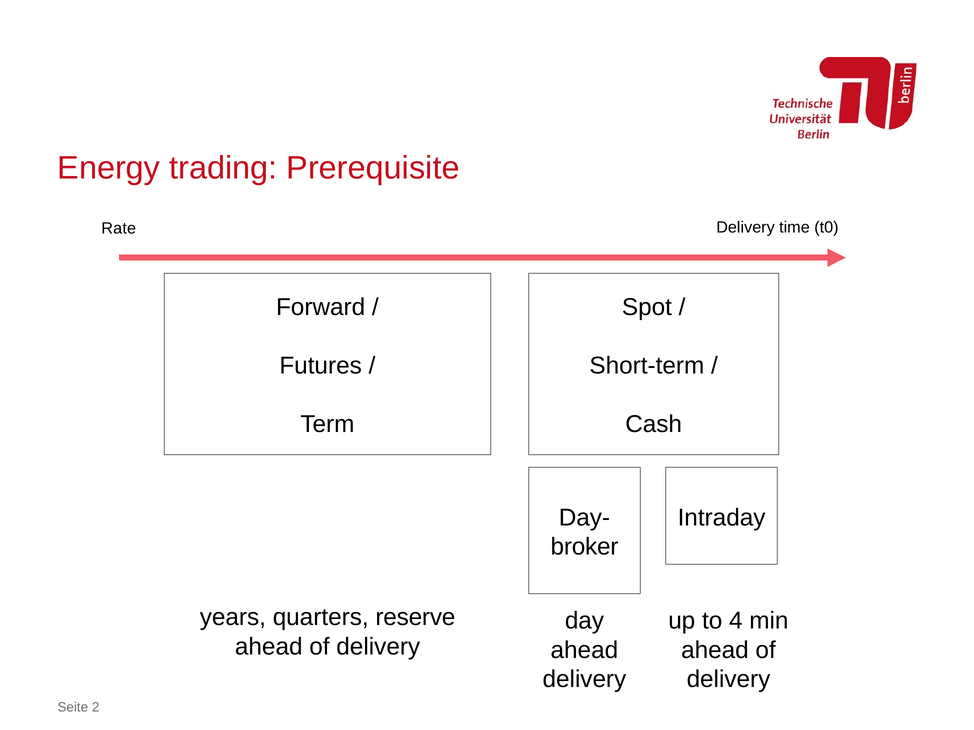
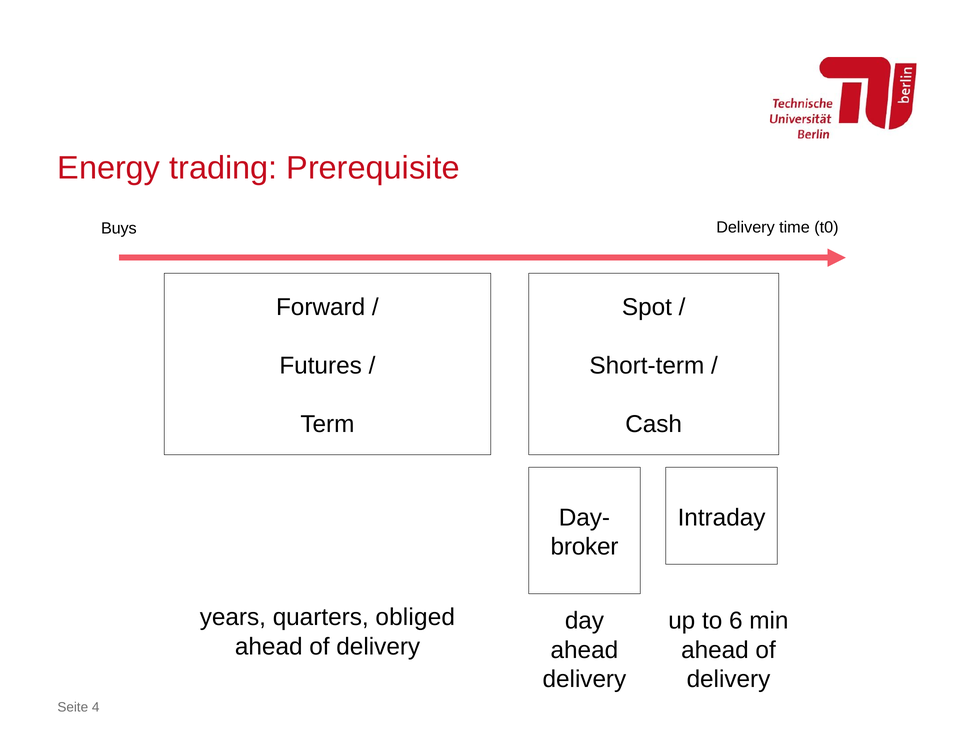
Rate: Rate -> Buys (119, 228)
reserve: reserve -> obliged (415, 618)
4: 4 -> 6 (736, 621)
2: 2 -> 4 (96, 708)
